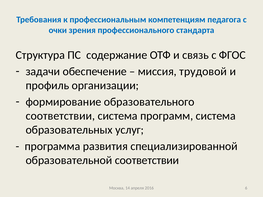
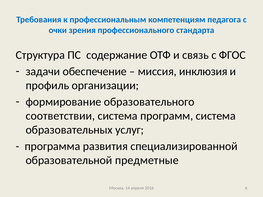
трудовой: трудовой -> инклюзия (203, 72)
образовательной соответствии: соответствии -> предметные (147, 160)
